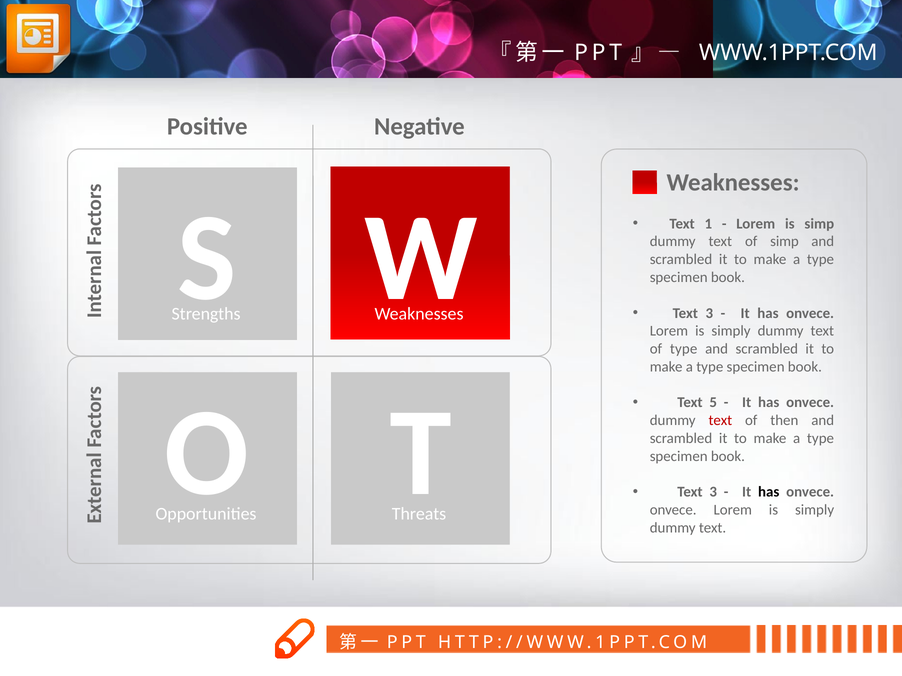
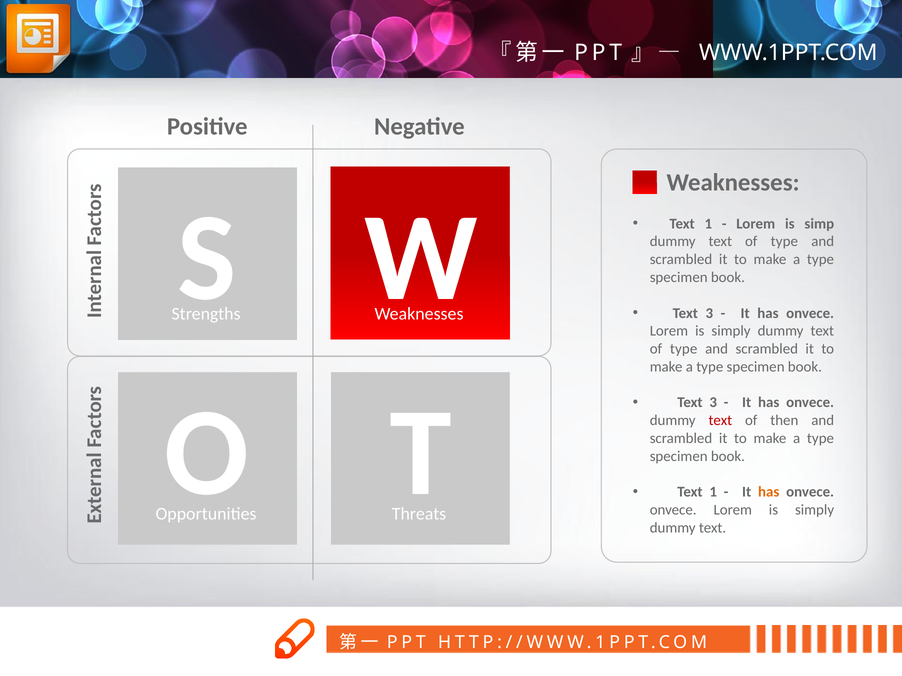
simp: simp -> type (784, 242)
5: 5 -> 3 (713, 403)
3: 3 -> 1 (713, 492)
has colour: black -> orange (769, 492)
